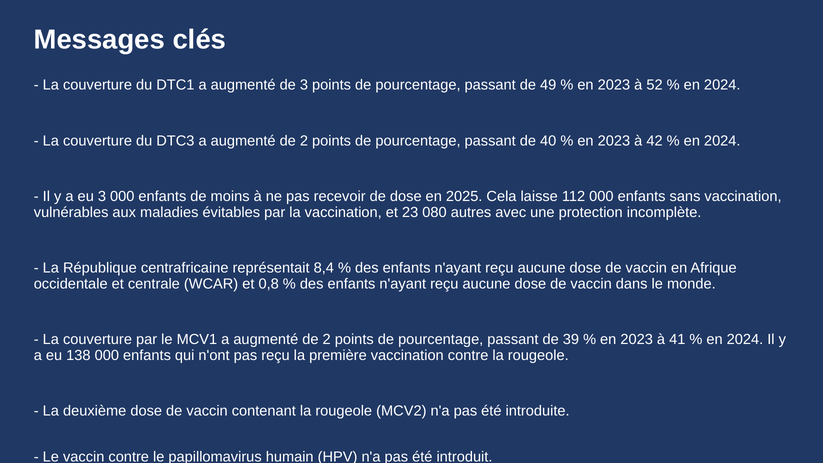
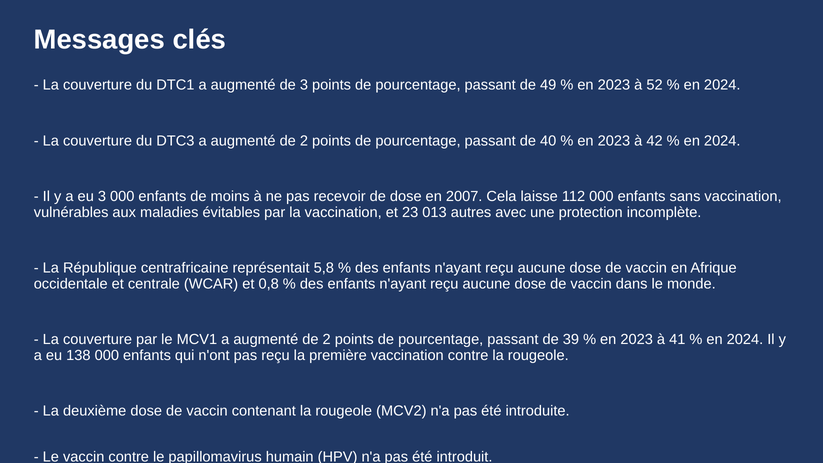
2025: 2025 -> 2007 (464, 196)
080: 080 -> 013 (434, 212)
8,4: 8,4 -> 5,8 (324, 268)
